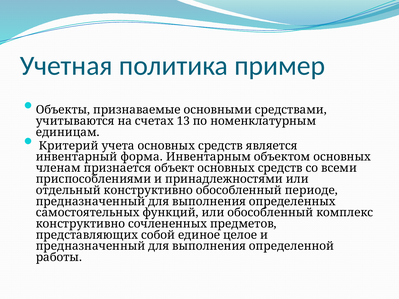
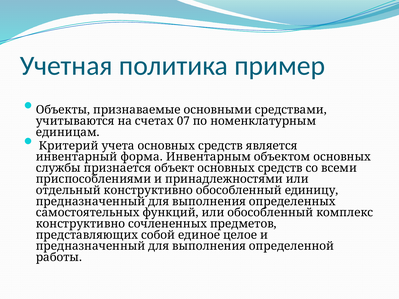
13: 13 -> 07 (183, 121)
членам: членам -> службы (58, 168)
периоде: периоде -> единицу (311, 190)
